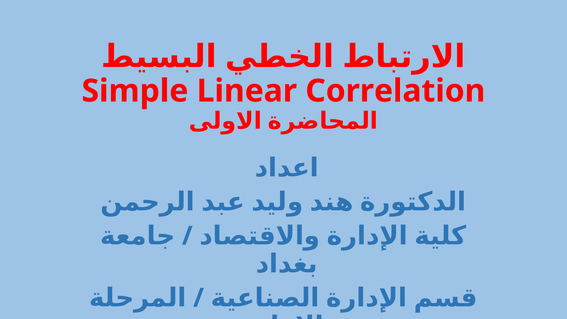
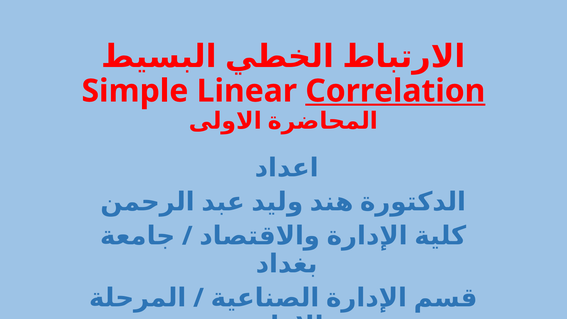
Correlation underline: none -> present (395, 91)
